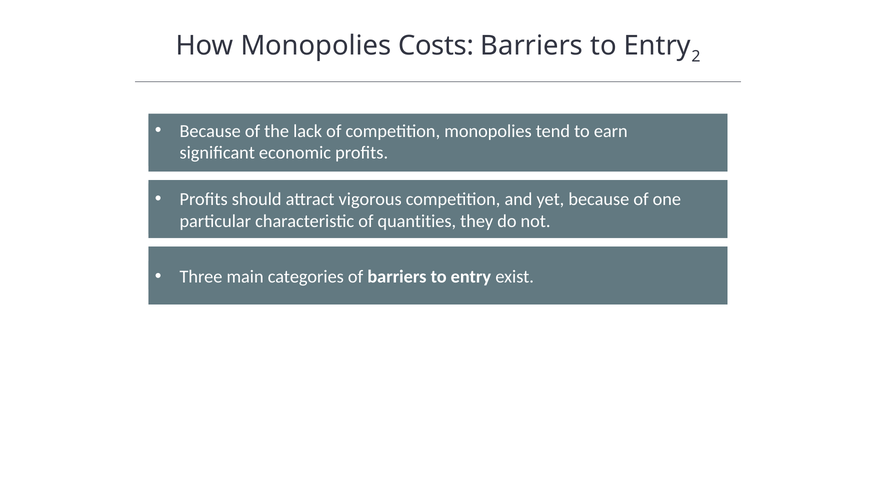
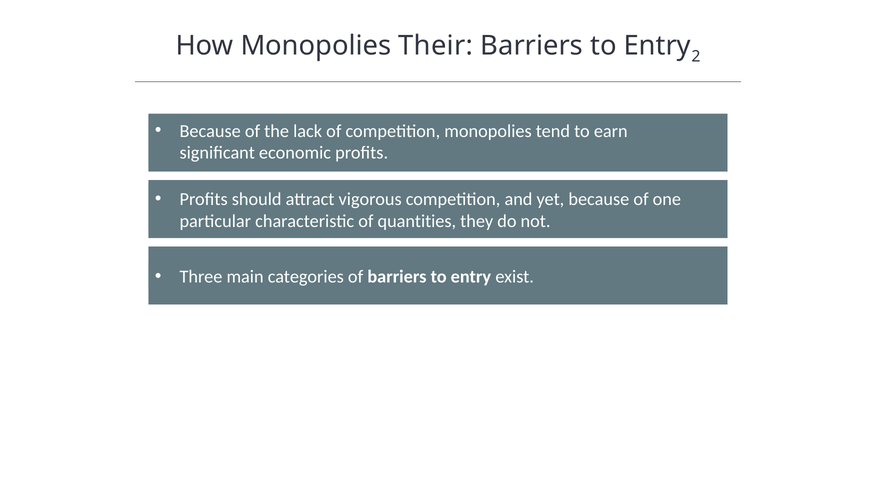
Costs: Costs -> Their (436, 46)
